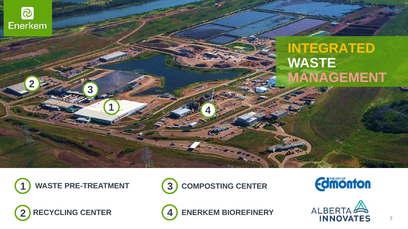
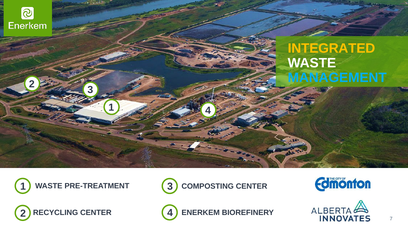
MANAGEMENT colour: pink -> light blue (337, 78)
